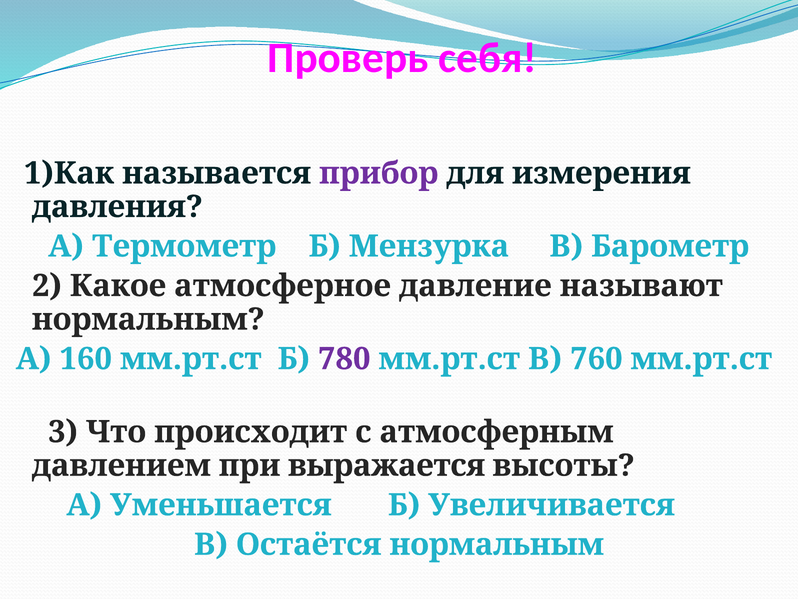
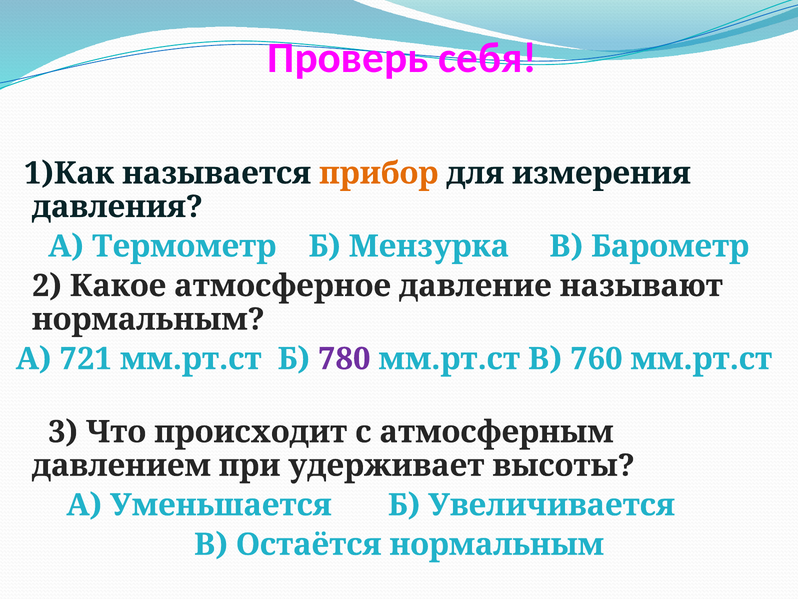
прибор colour: purple -> orange (379, 173)
160: 160 -> 721 (86, 359)
выражается: выражается -> удерживает (386, 465)
